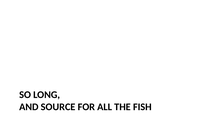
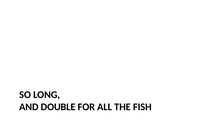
SOURCE: SOURCE -> DOUBLE (58, 107)
